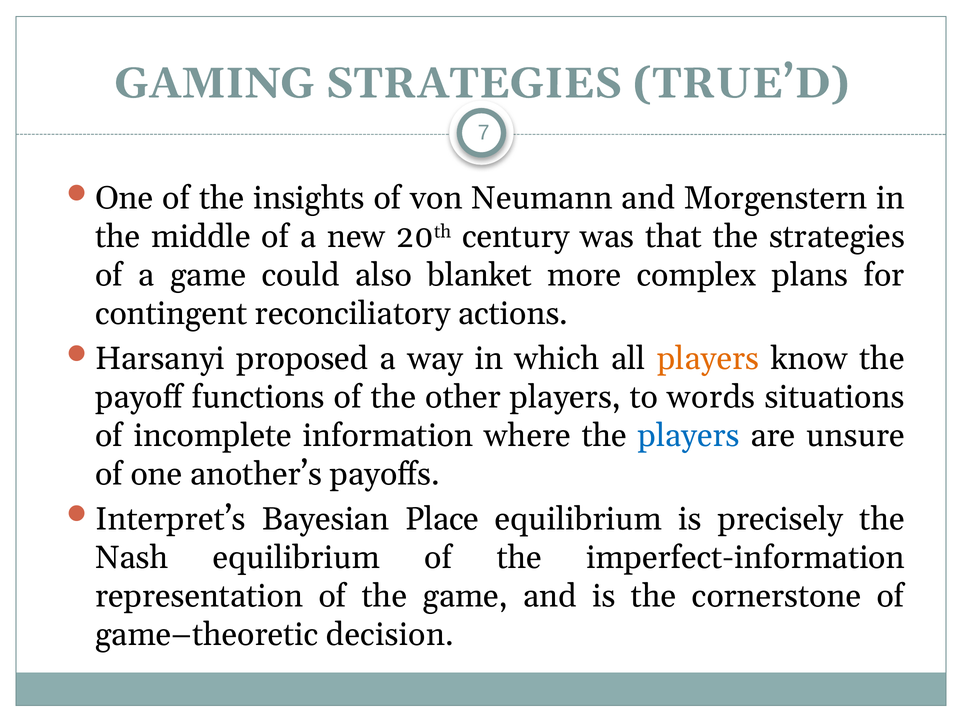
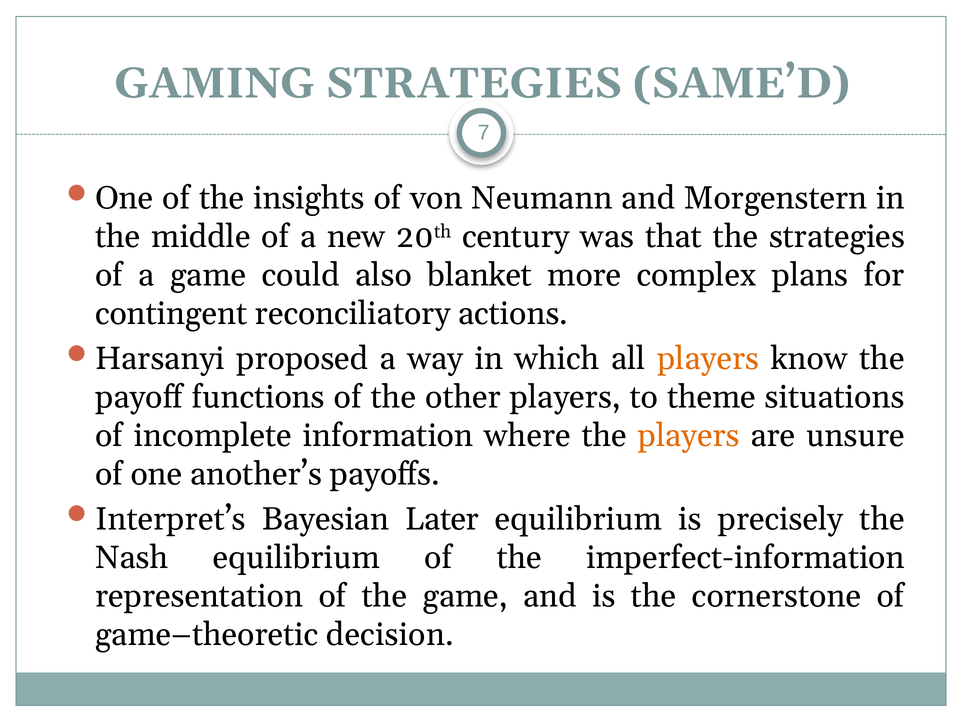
TRUE’D: TRUE’D -> SAME’D (742, 83)
words: words -> theme (712, 397)
players colour: blue -> orange (689, 436)
Place: Place -> Later (442, 519)
